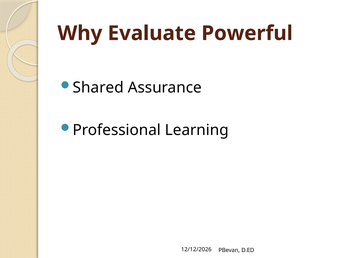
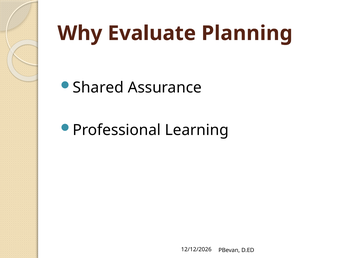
Powerful: Powerful -> Planning (247, 33)
